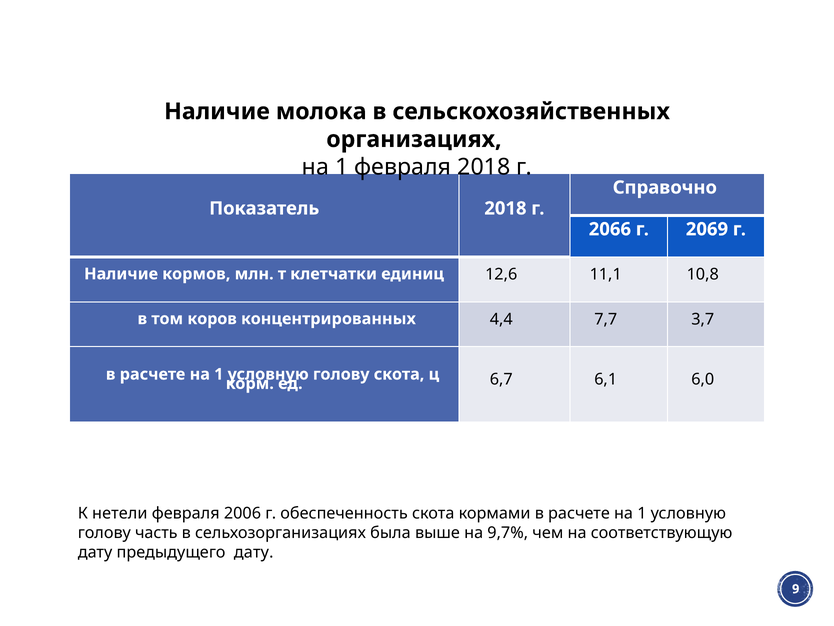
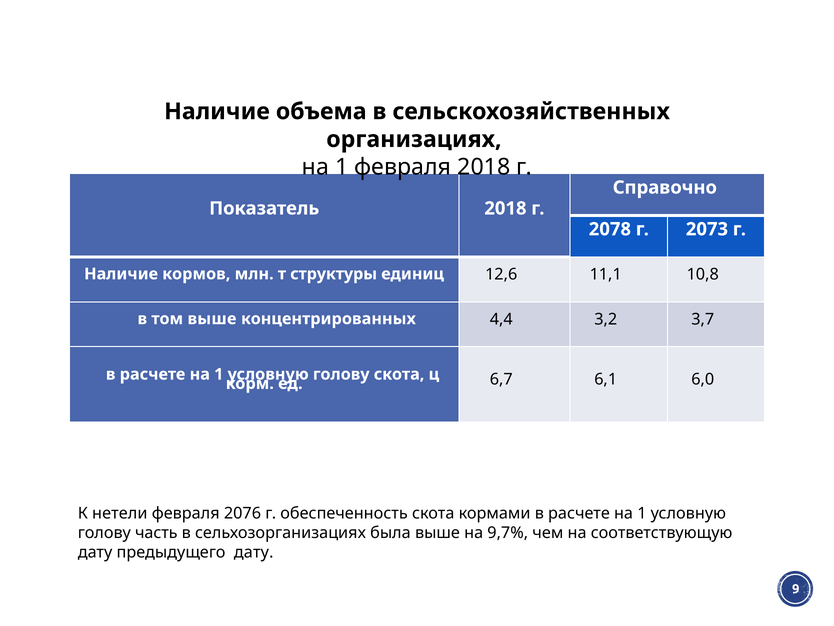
молока: молока -> объема (321, 111)
2066: 2066 -> 2078 (610, 229)
2069: 2069 -> 2073 (707, 229)
клетчатки: клетчатки -> структуры (334, 274)
том коров: коров -> выше (212, 319)
7,7: 7,7 -> 3,2 (606, 319)
2006: 2006 -> 2076 (242, 513)
